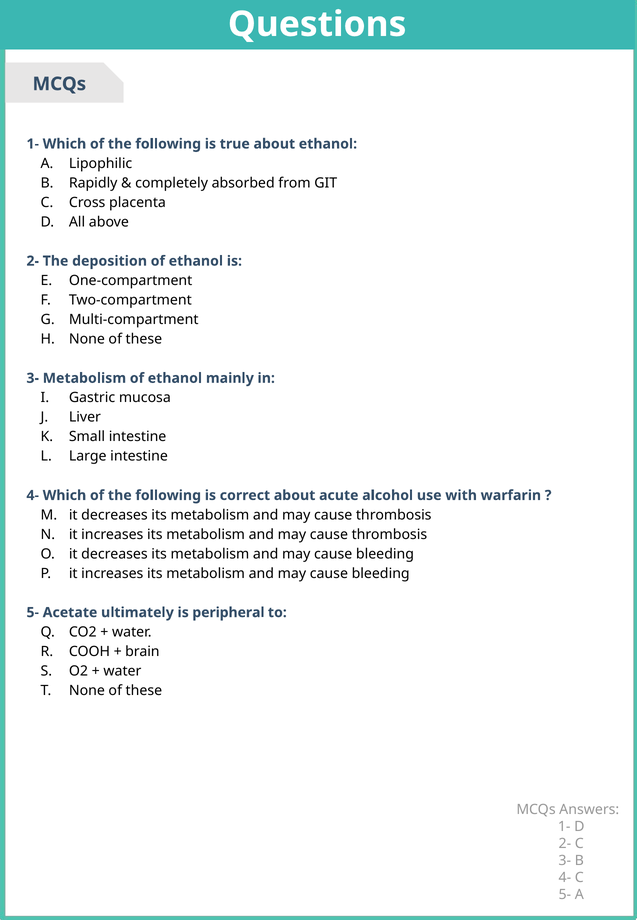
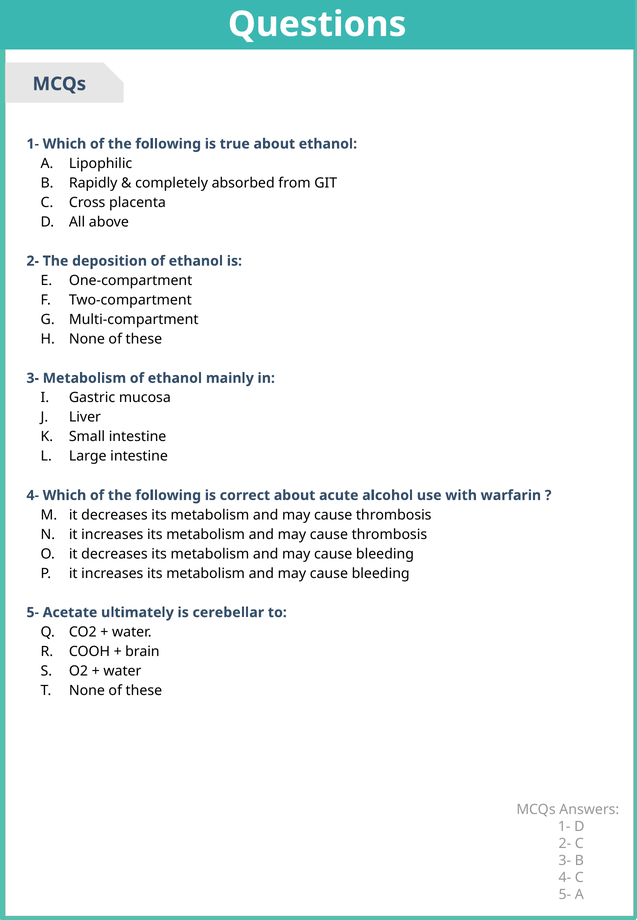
peripheral: peripheral -> cerebellar (228, 613)
